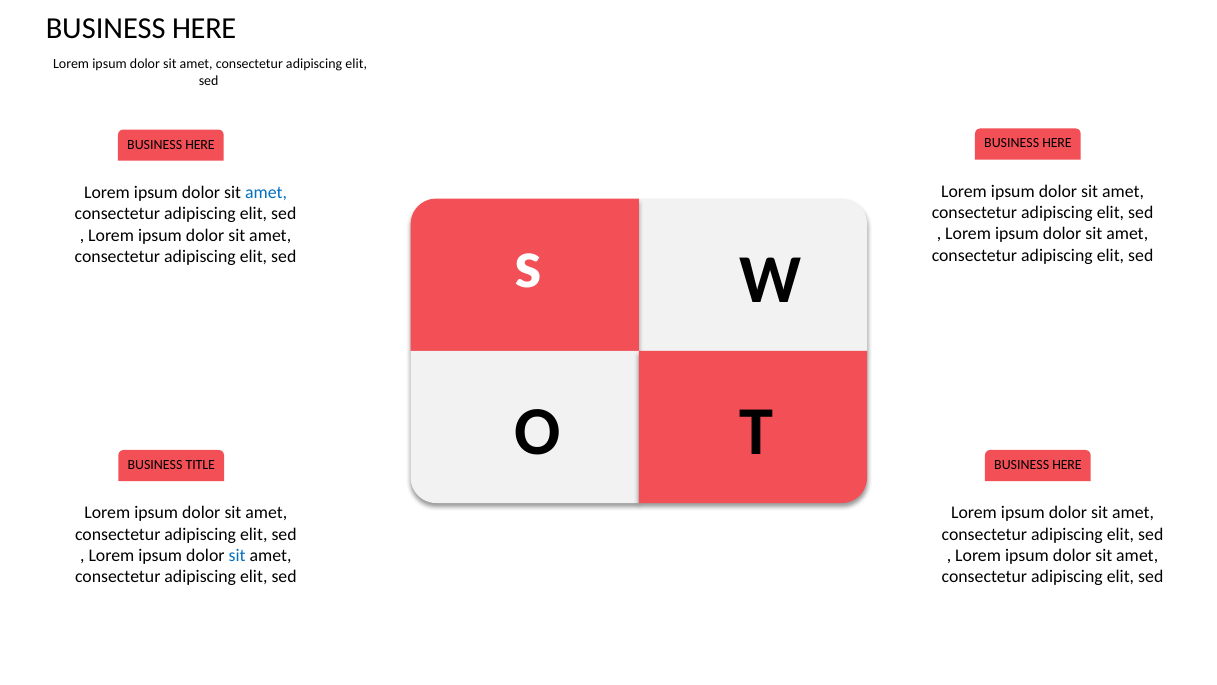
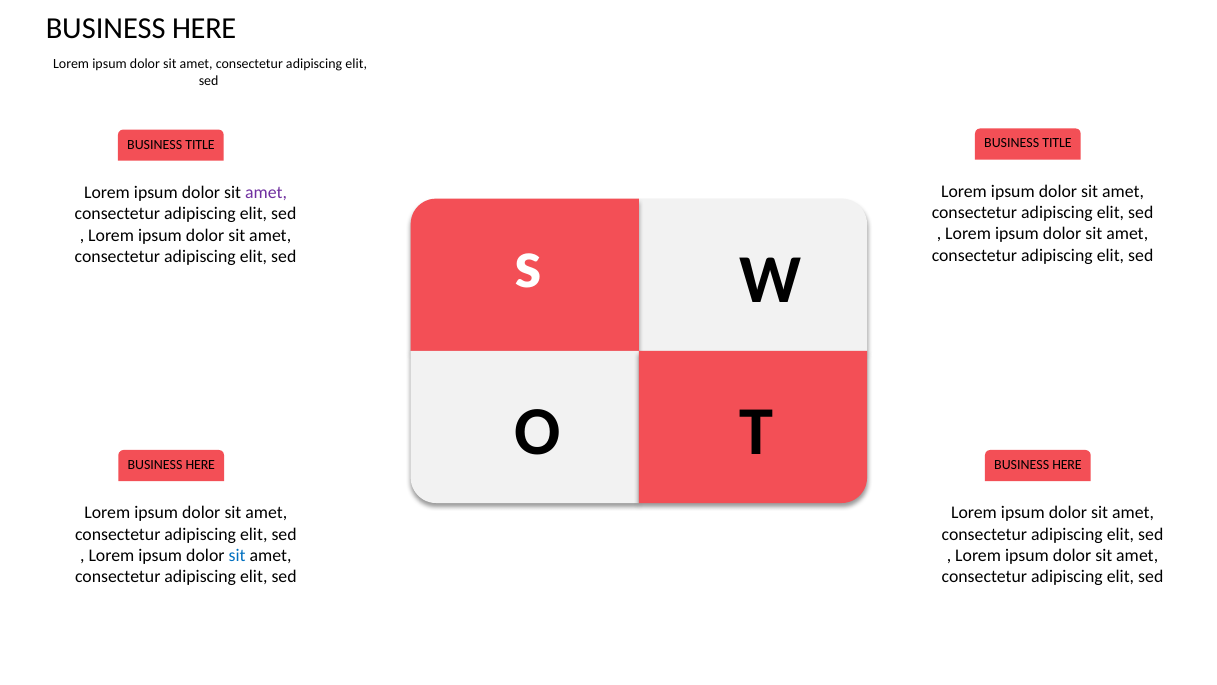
HERE: HERE -> TITLE (1057, 143)
HERE: HERE -> TITLE (200, 144)
amet colour: blue -> purple (266, 193)
TITLE: TITLE -> HERE (200, 465)
